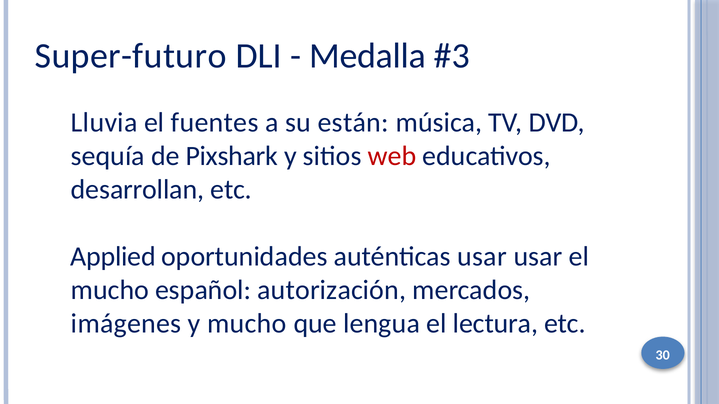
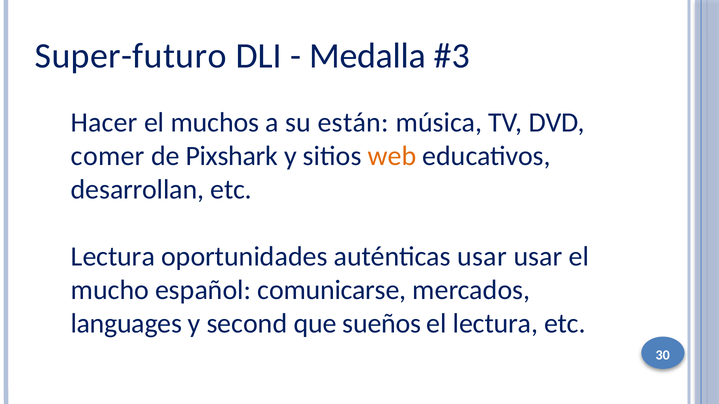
Lluvia: Lluvia -> Hacer (104, 123)
fuentes: fuentes -> muchos (215, 123)
sequía: sequía -> comer (108, 156)
web colour: red -> orange (392, 156)
Applied: Applied -> Lectura (113, 257)
autorización: autorización -> comunicarse (332, 290)
imágenes: imágenes -> languages (126, 324)
y mucho: mucho -> second (247, 324)
lengua: lengua -> sueños (382, 324)
